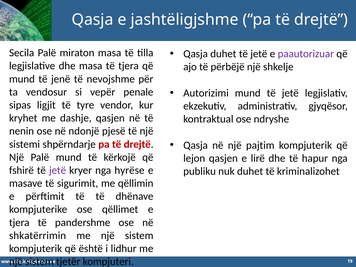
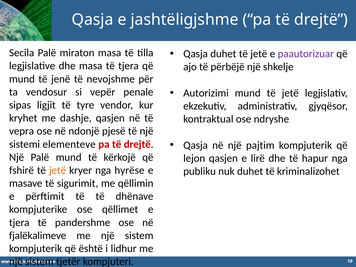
nenin: nenin -> vepra (22, 131)
shpërndarje: shpërndarje -> elementeve (69, 144)
jetë colour: purple -> orange (58, 170)
shkatërrimin: shkatërrimin -> fjalëkalimeve (38, 236)
